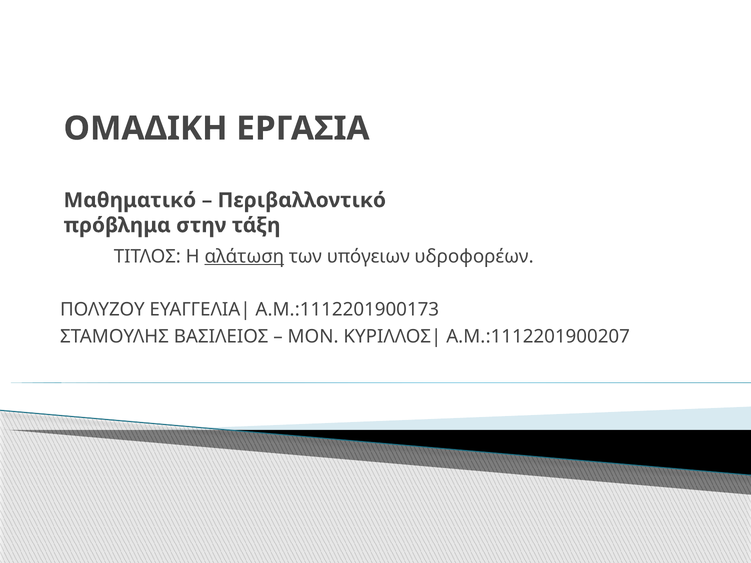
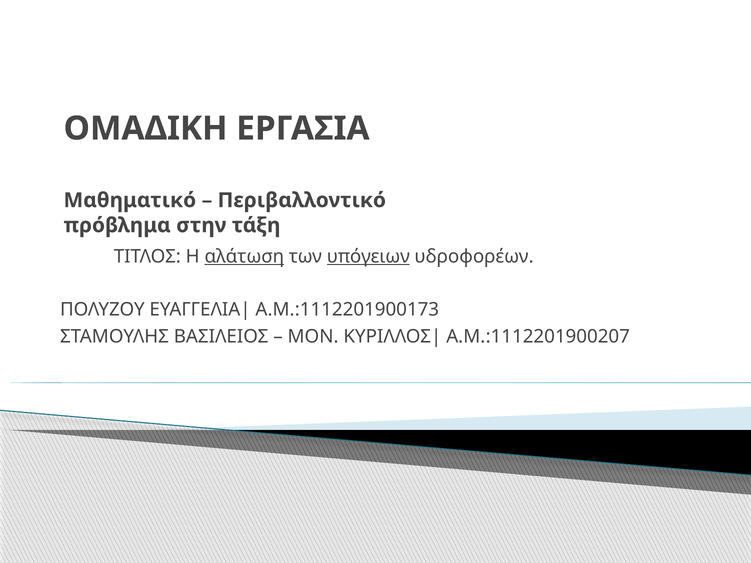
υπόγειων underline: none -> present (368, 257)
